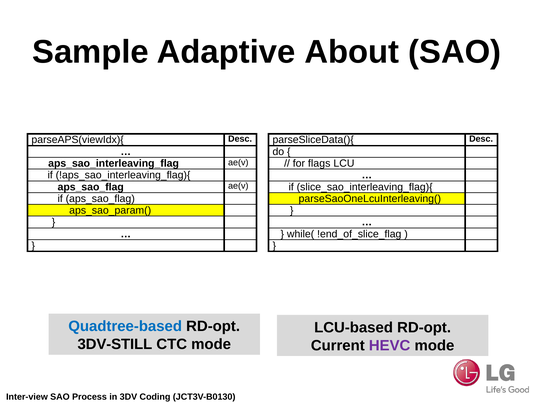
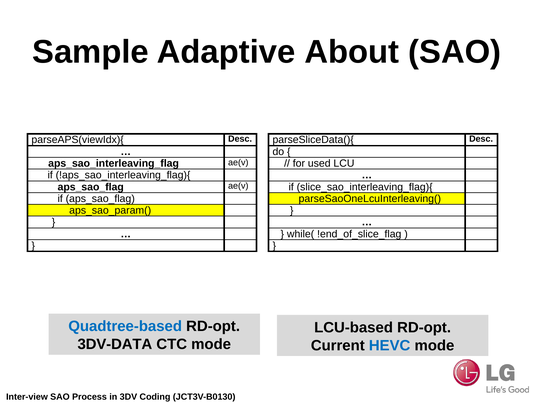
flags: flags -> used (319, 163)
3DV-STILL: 3DV-STILL -> 3DV-DATA (115, 344)
HEVC colour: purple -> blue (390, 345)
